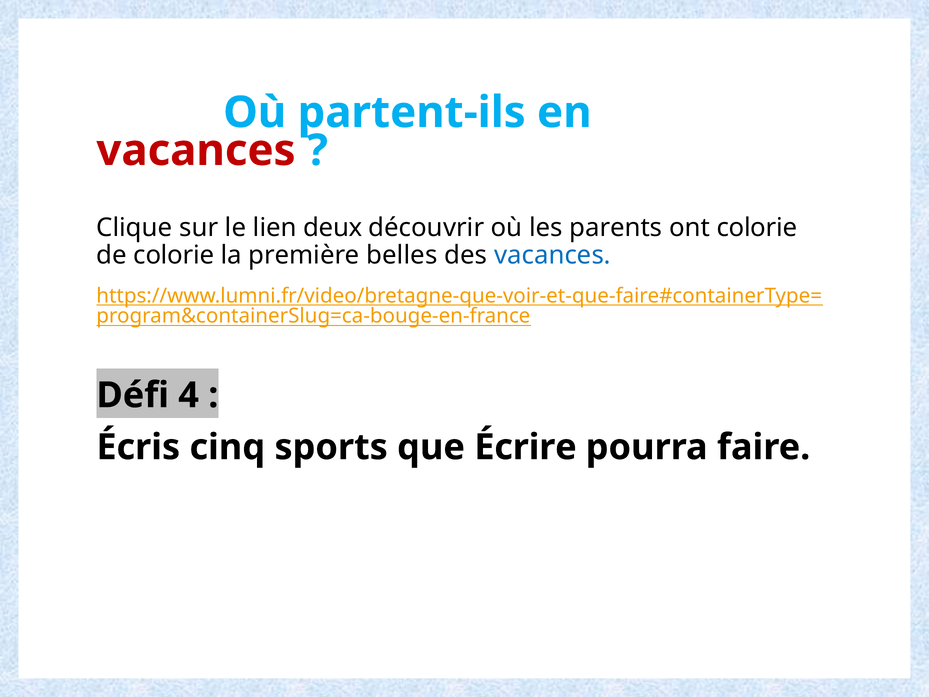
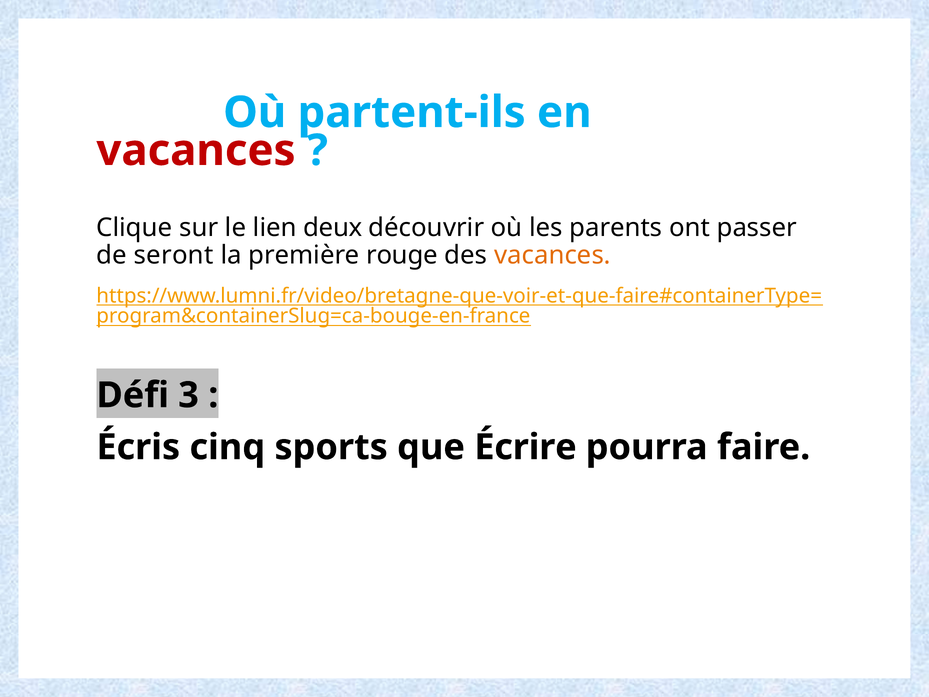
ont colorie: colorie -> passer (757, 227)
de colorie: colorie -> seront (174, 255)
belles: belles -> rouge (402, 255)
vacances colour: blue -> orange (552, 255)
4: 4 -> 3 (189, 395)
